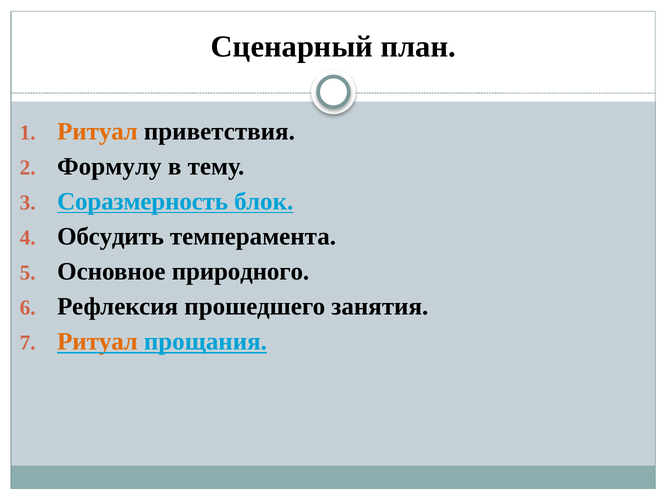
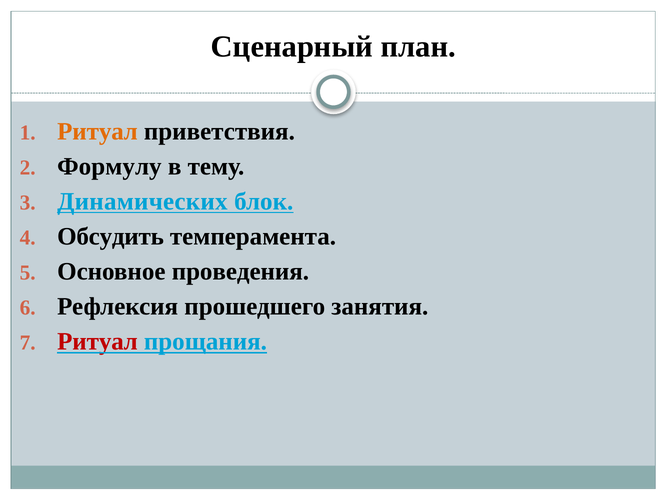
Соразмерность: Соразмерность -> Динамических (142, 202)
природного: природного -> проведения (240, 272)
Ритуал colour: orange -> red (97, 342)
